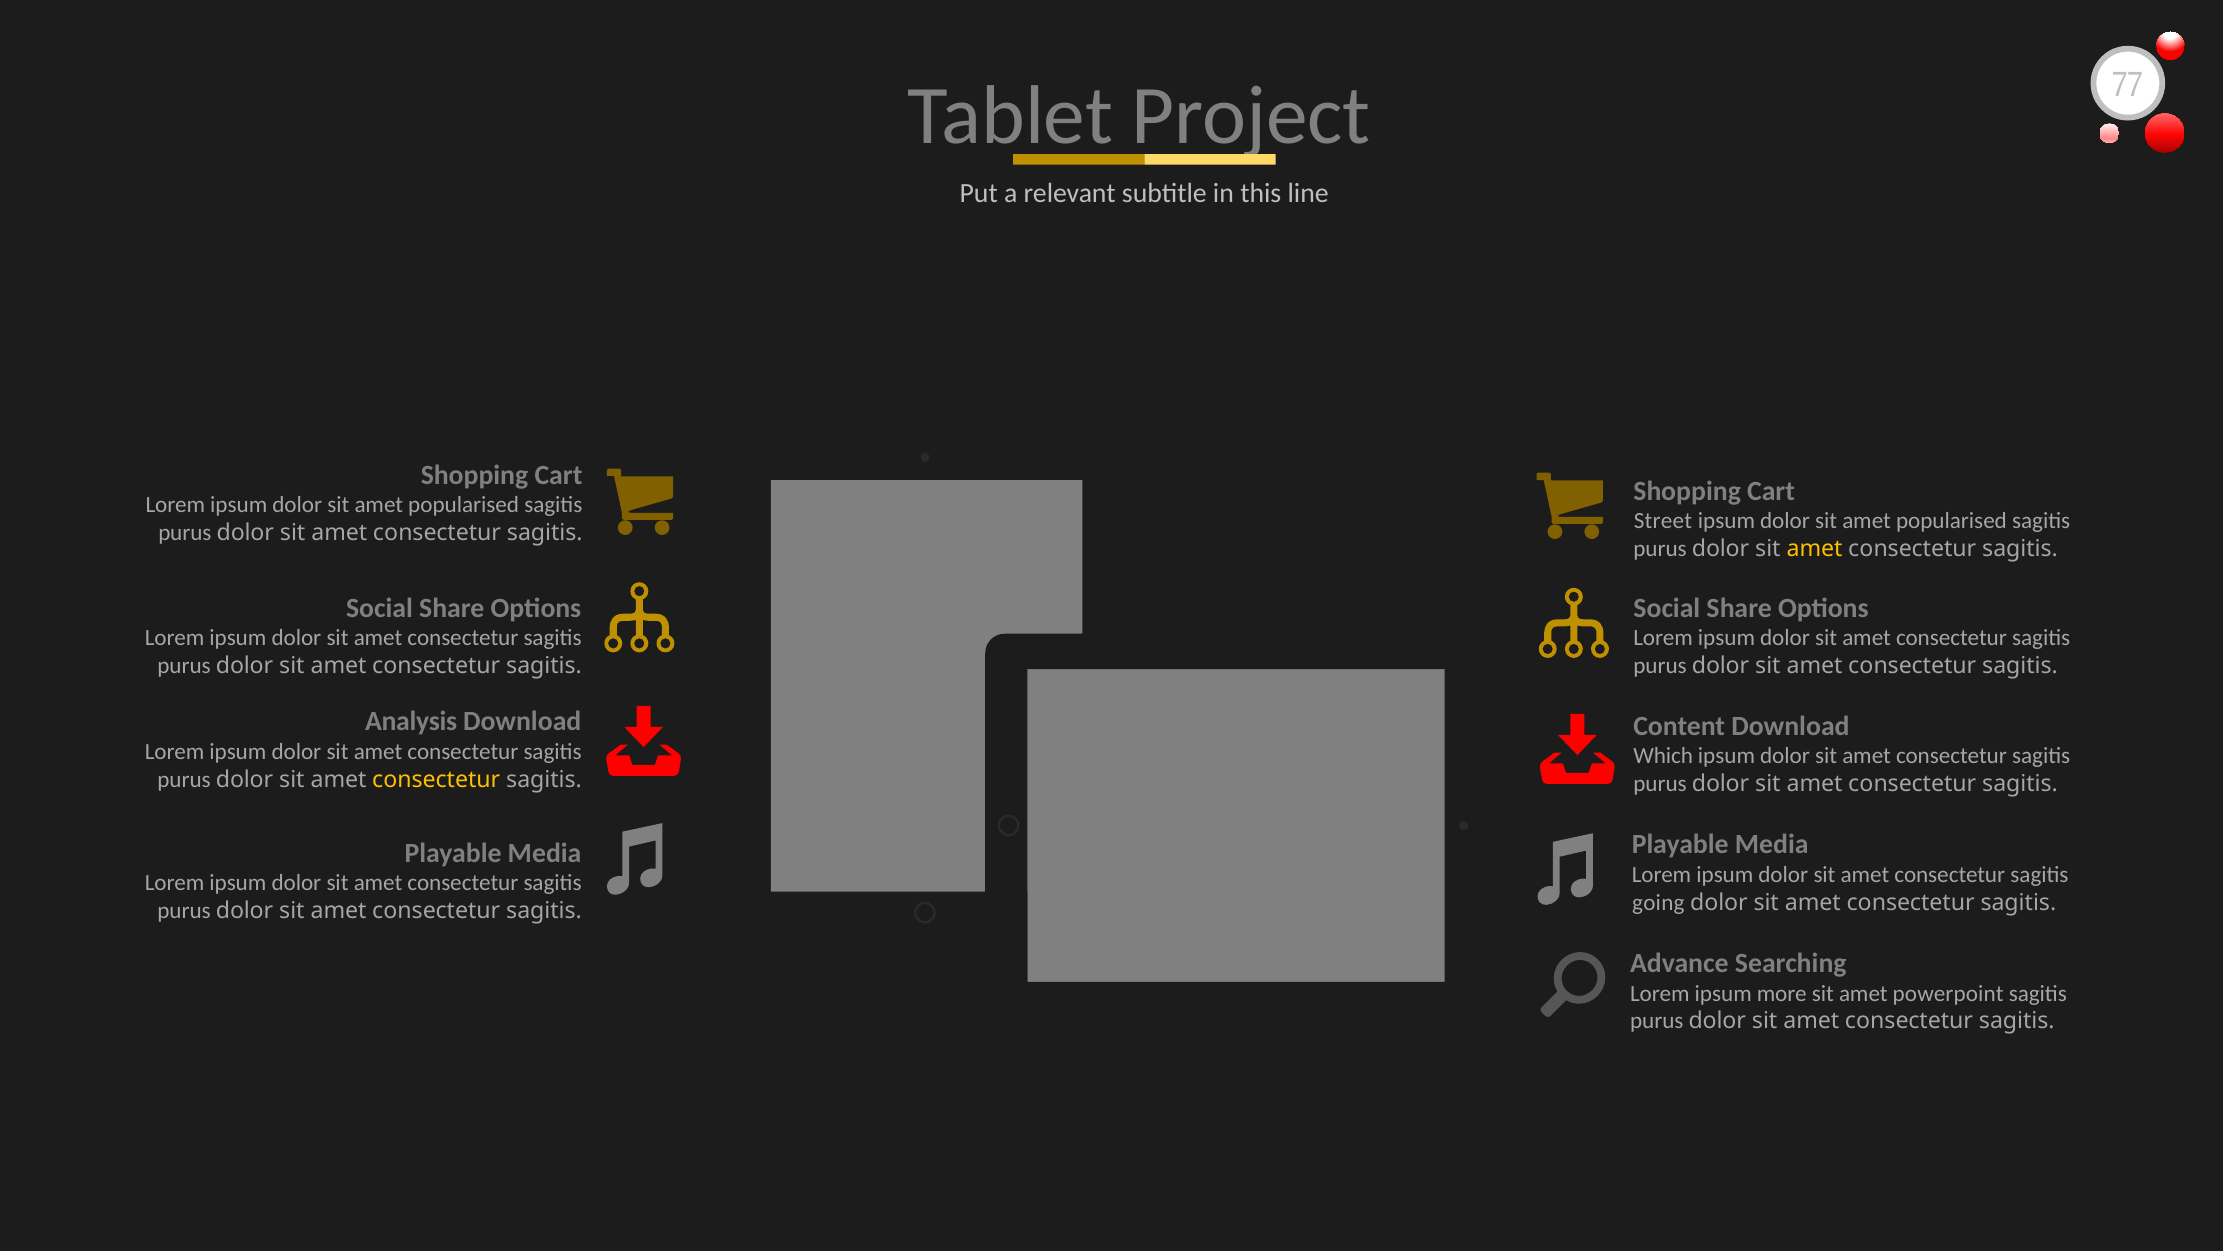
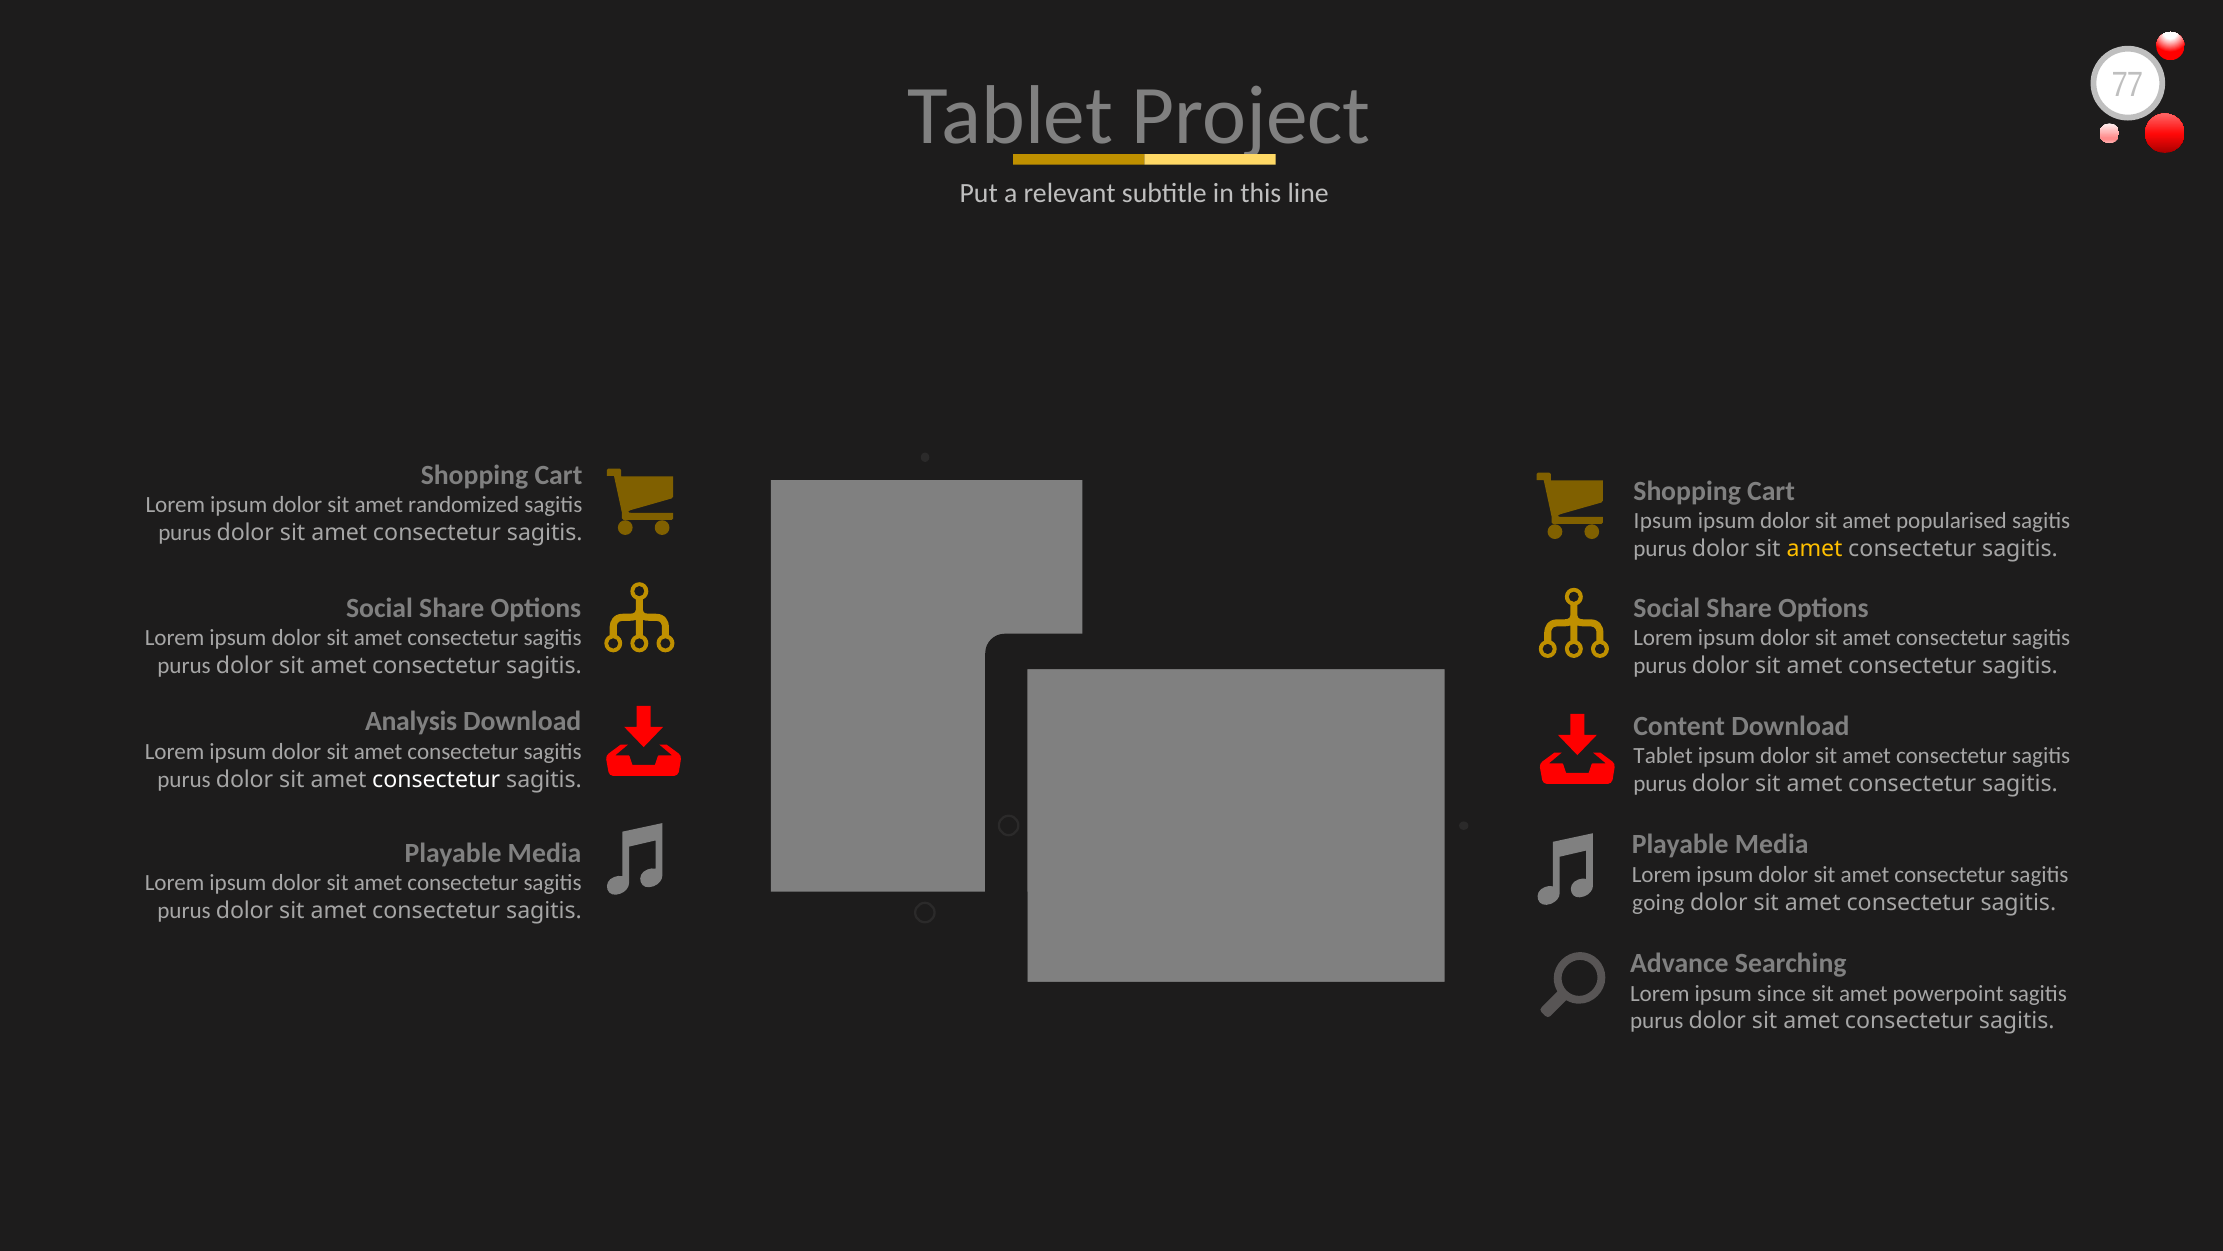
popularised: popularised -> randomized (464, 505)
Street: Street -> Ipsum (1663, 521)
Which: Which -> Tablet (1663, 756)
consectetur colour: yellow -> white (436, 779)
more: more -> since (1782, 993)
